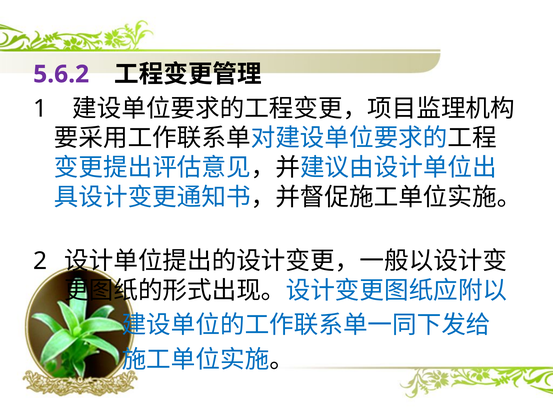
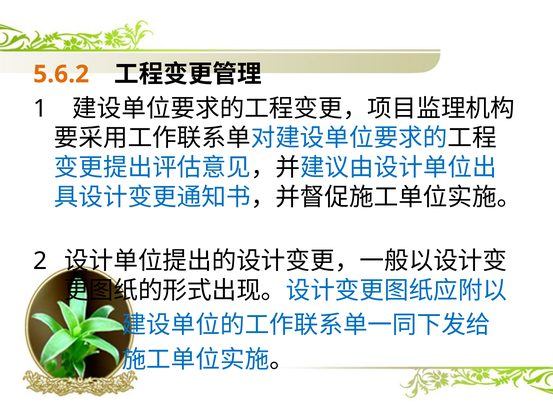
5.6.2 colour: purple -> orange (61, 74)
